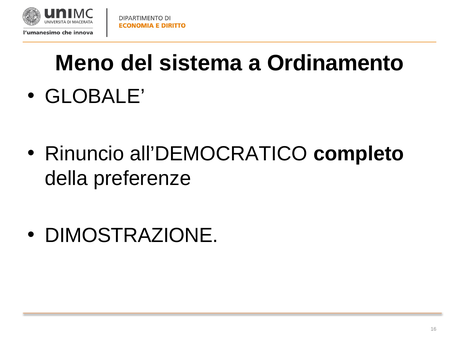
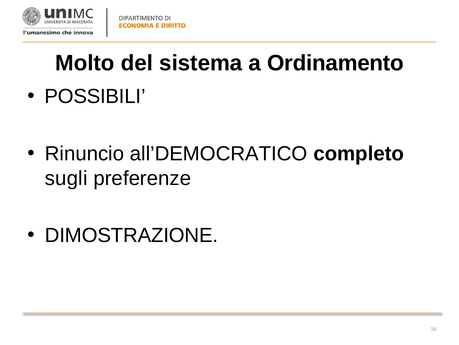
Meno: Meno -> Molto (85, 63)
GLOBALE: GLOBALE -> POSSIBILI (95, 96)
della: della -> sugli (66, 178)
